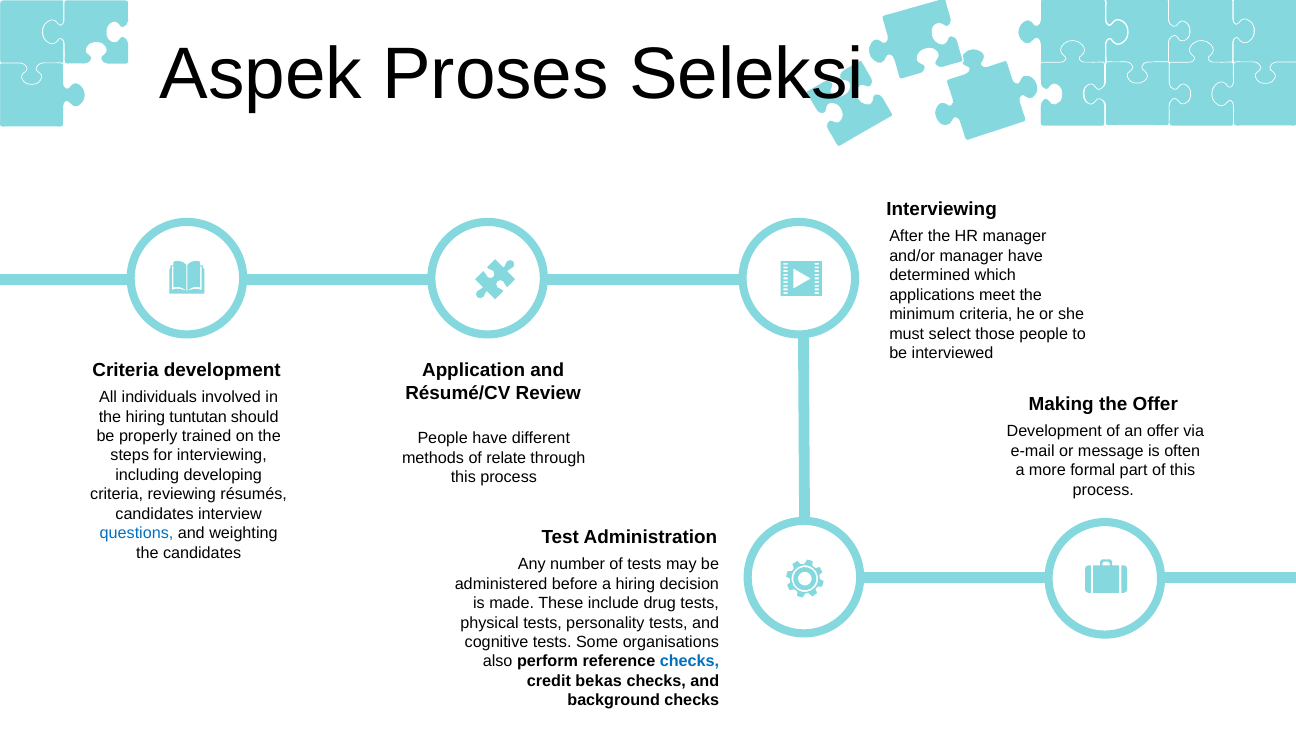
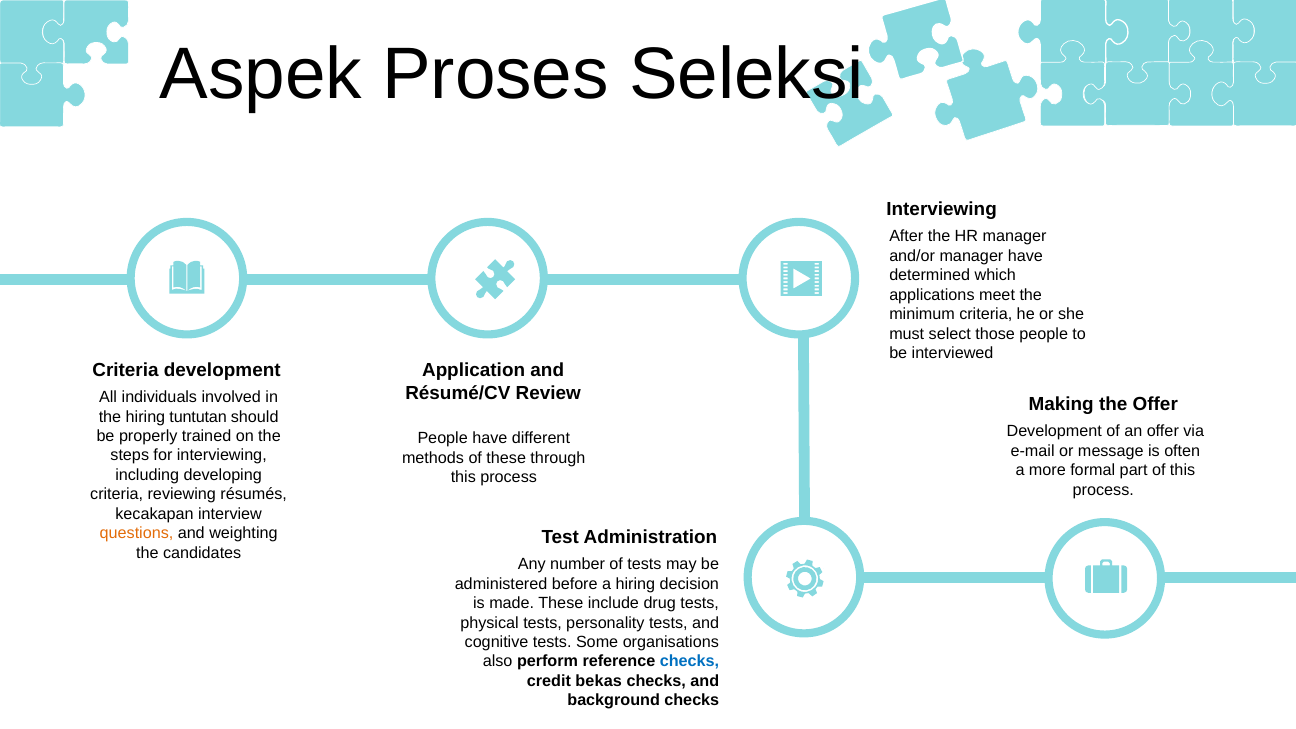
of relate: relate -> these (506, 458)
candidates: candidates -> kecakapan (155, 514)
questions colour: blue -> orange (137, 533)
